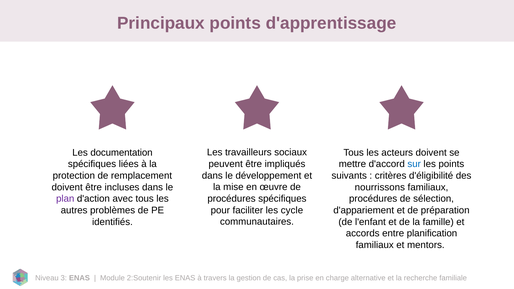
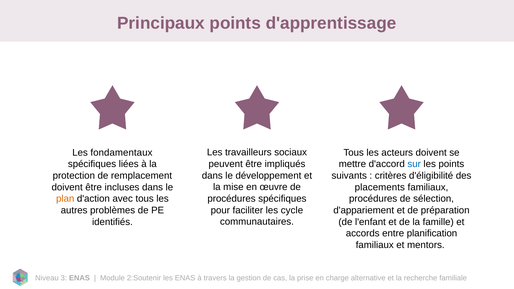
documentation: documentation -> fondamentaux (121, 153)
nourrissons: nourrissons -> placements (380, 187)
plan colour: purple -> orange (65, 199)
